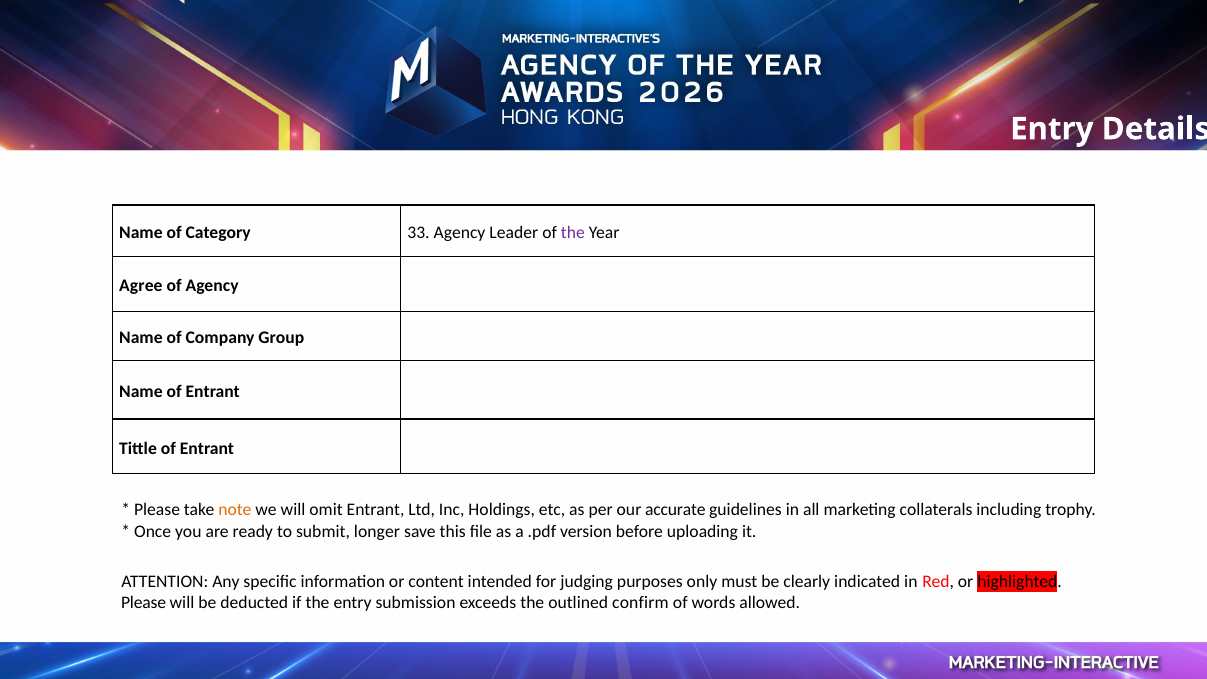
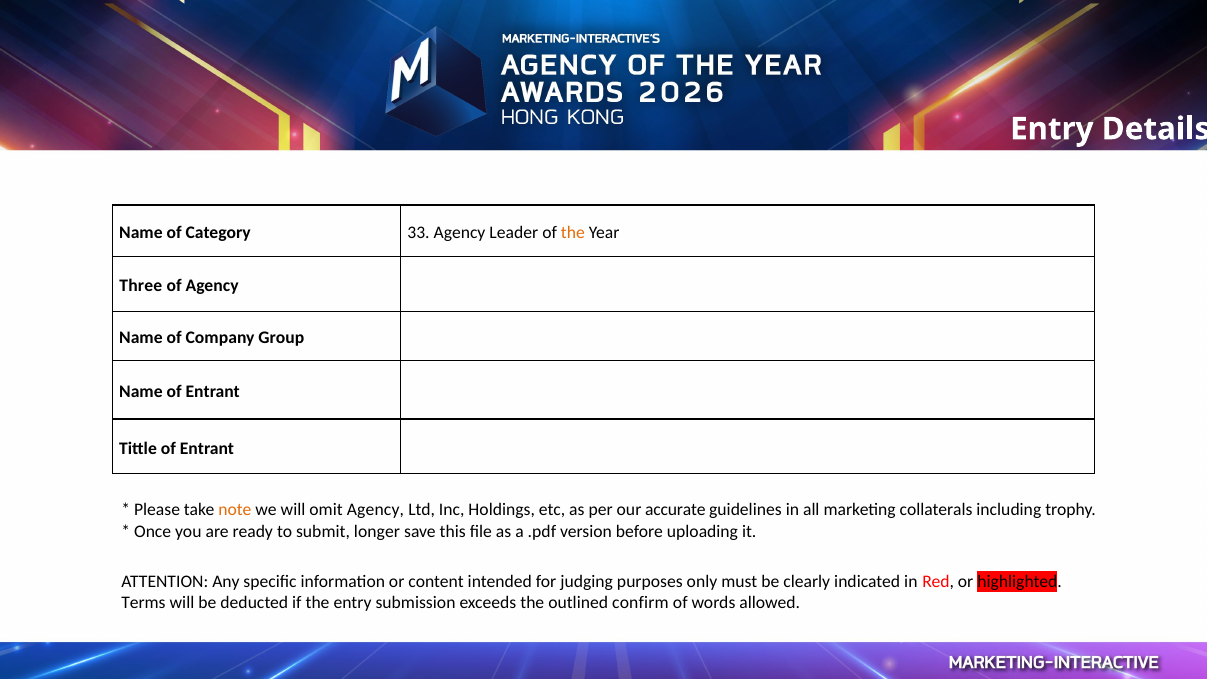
the colour: purple -> orange (573, 233)
Agree: Agree -> Three (141, 286)
omit Entrant: Entrant -> Agency (375, 510)
Please: Please -> Terms (143, 603)
